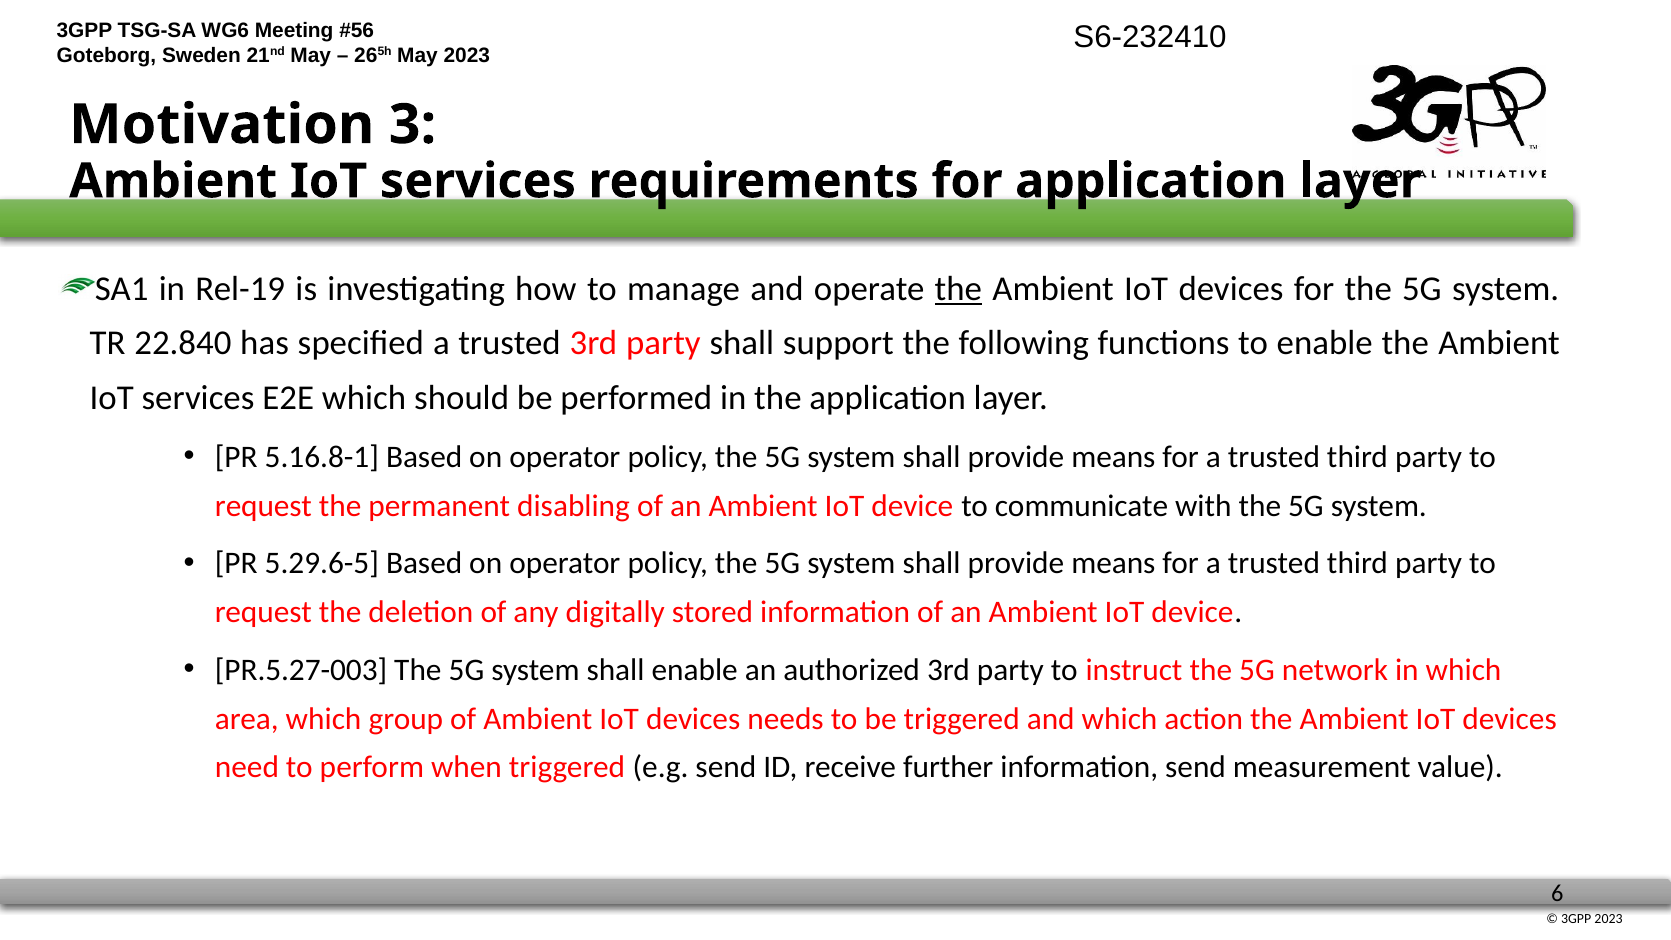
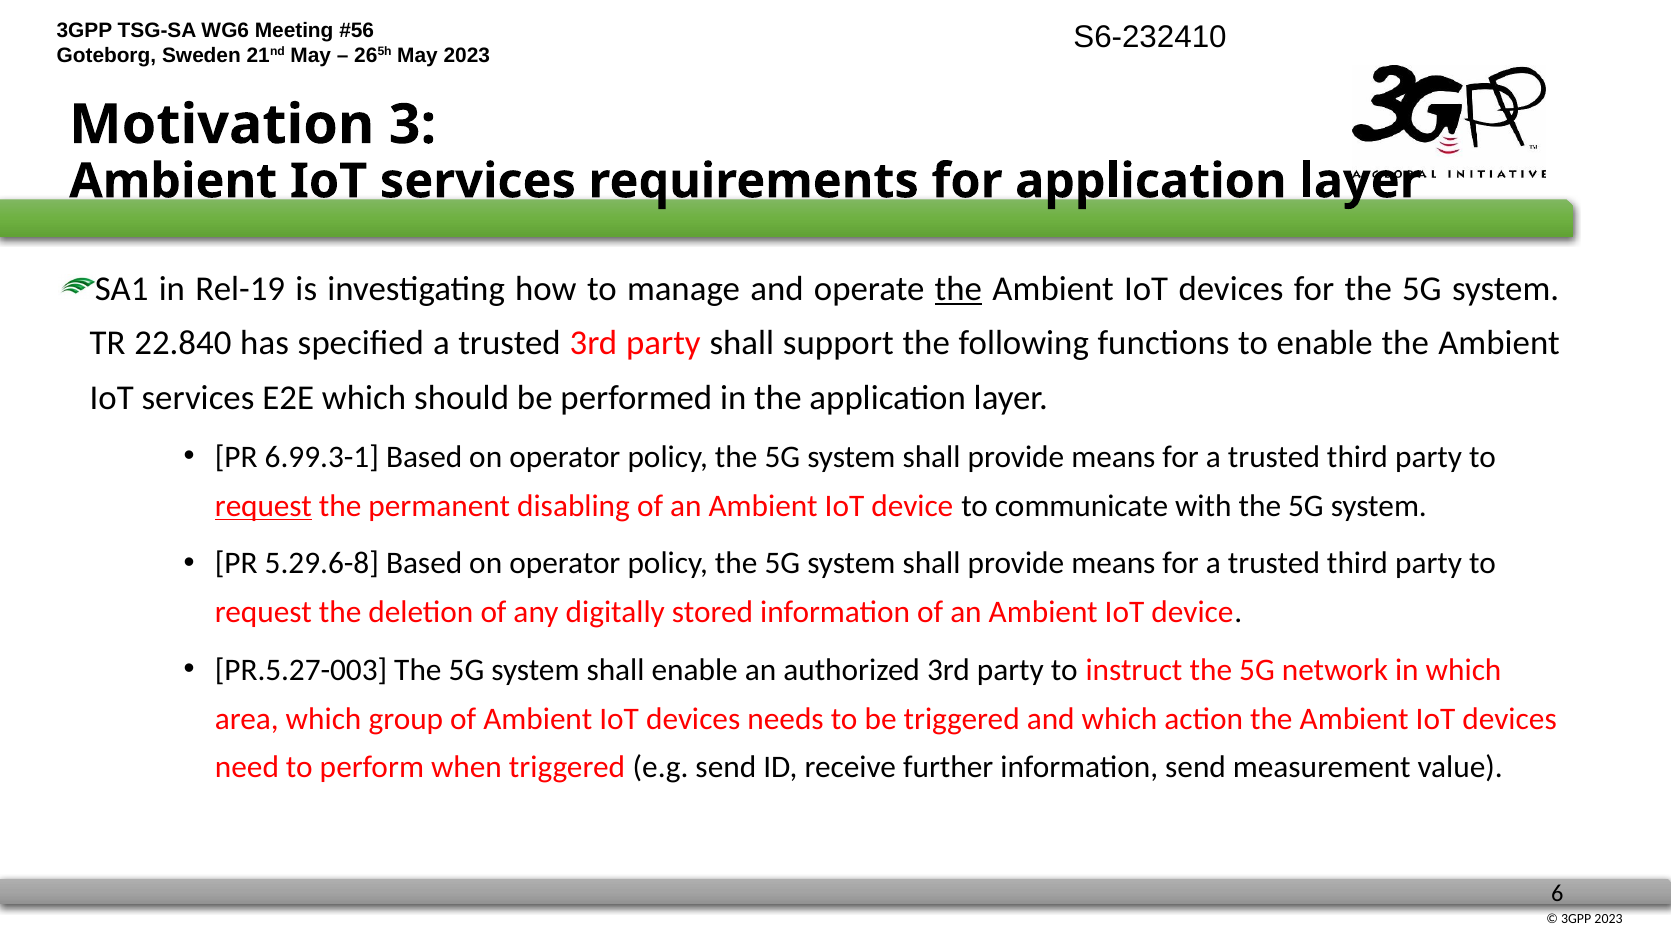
5.16.8-1: 5.16.8-1 -> 6.99.3-1 (322, 457)
request underline: none -> present (263, 506)
5.29.6-5: 5.29.6-5 -> 5.29.6-8 (322, 563)
